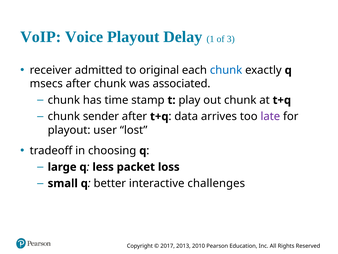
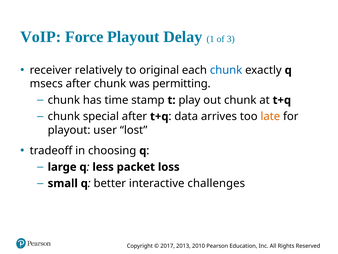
Voice: Voice -> Force (84, 37)
admitted: admitted -> relatively (99, 70)
associated: associated -> permitting (182, 84)
sender: sender -> special (101, 116)
late colour: purple -> orange (270, 116)
